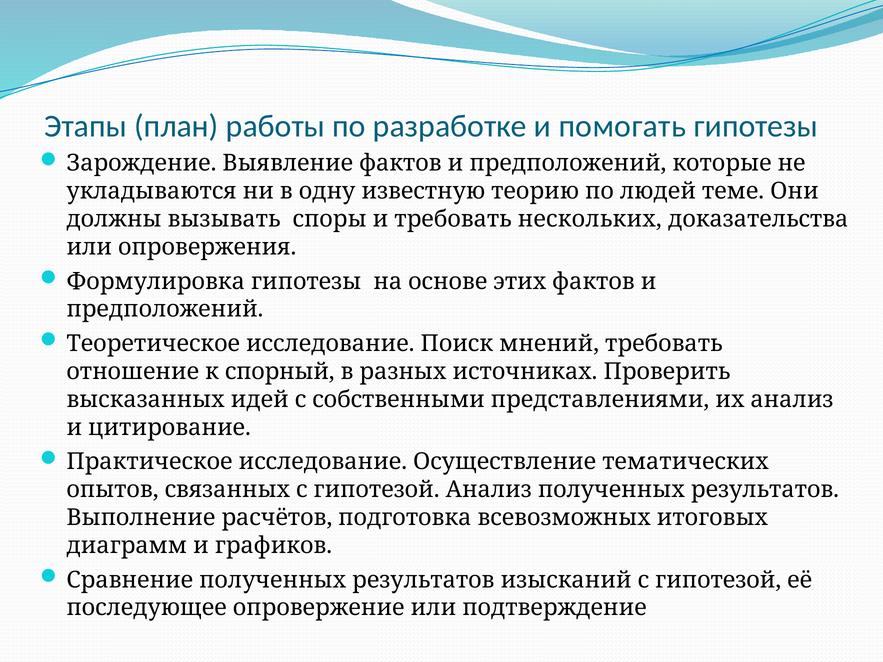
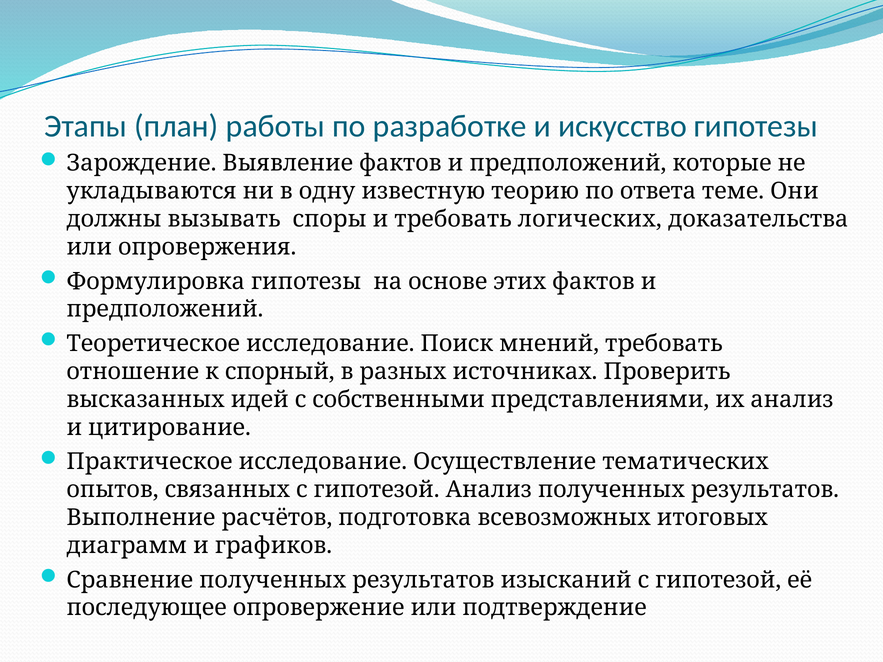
помогать: помогать -> искусство (623, 126)
людей: людей -> ответа (658, 191)
нескольких: нескольких -> логических (590, 219)
